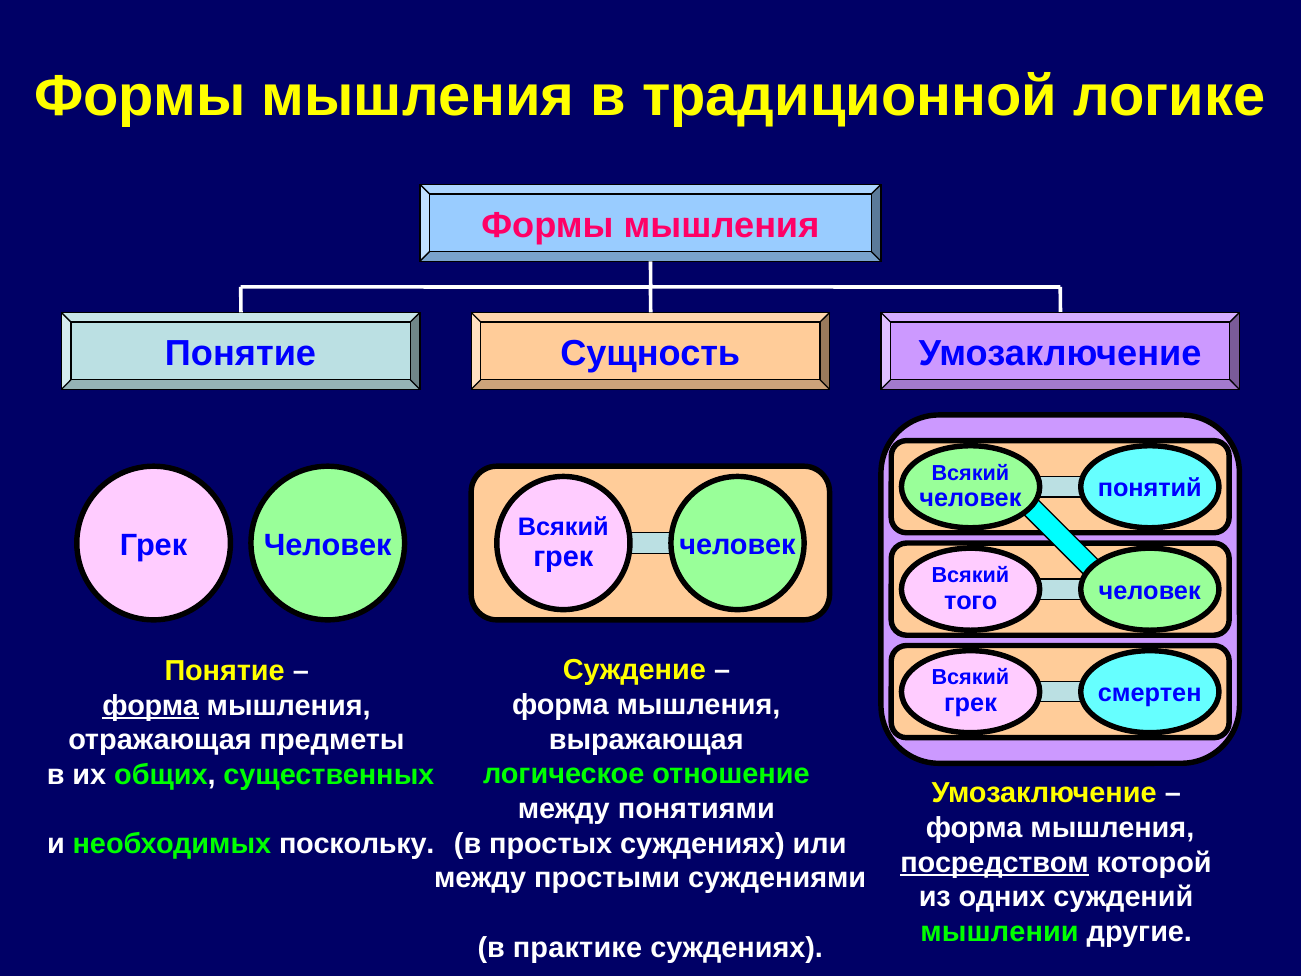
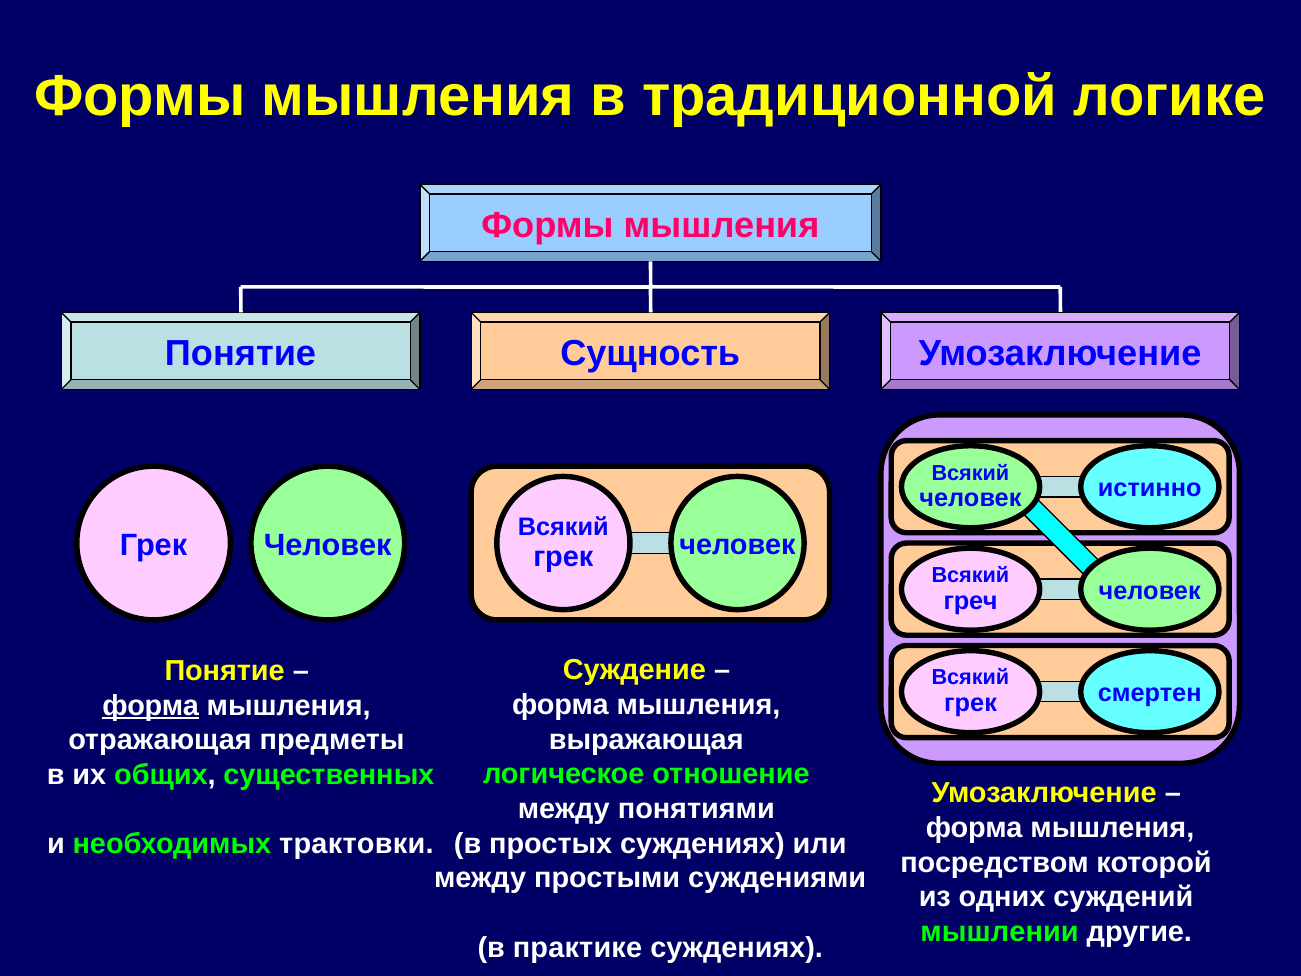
понятий: понятий -> истинно (1150, 488)
того: того -> греч (971, 601)
поскольку: поскольку -> трактовки (356, 844)
посредством underline: present -> none (995, 862)
